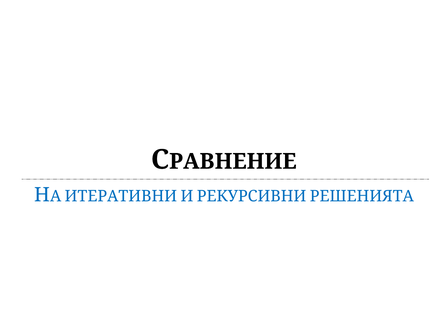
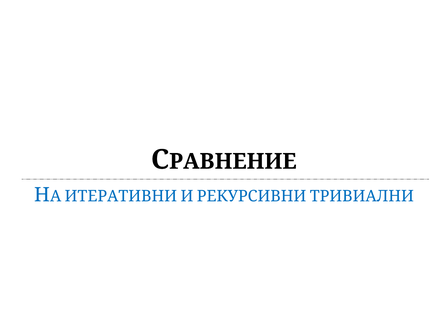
РЕШЕНИЯТА: РЕШЕНИЯТА -> ТРИВИАЛНИ (362, 196)
